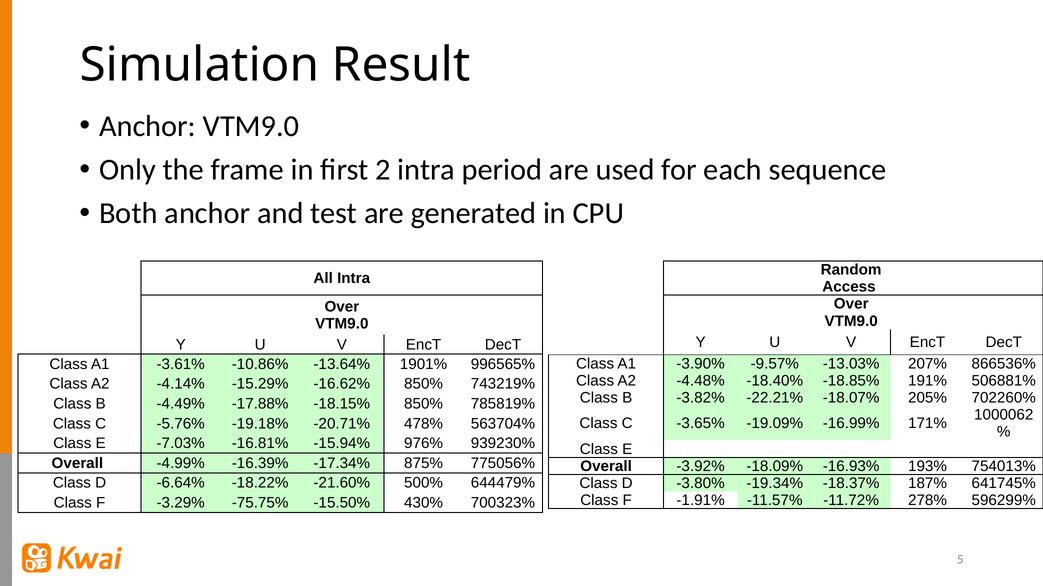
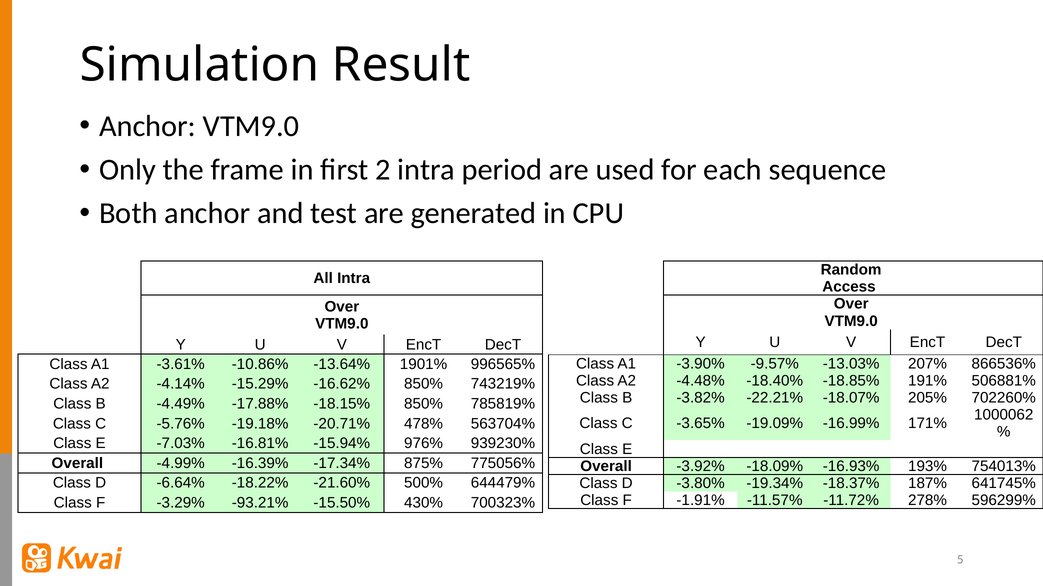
-75.75%: -75.75% -> -93.21% (260, 503)
